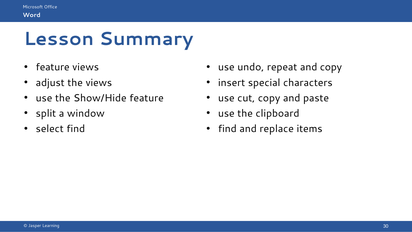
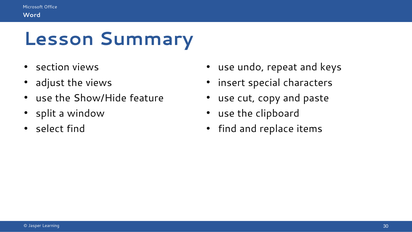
feature: feature -> section (53, 67)
and copy: copy -> keys (331, 67)
